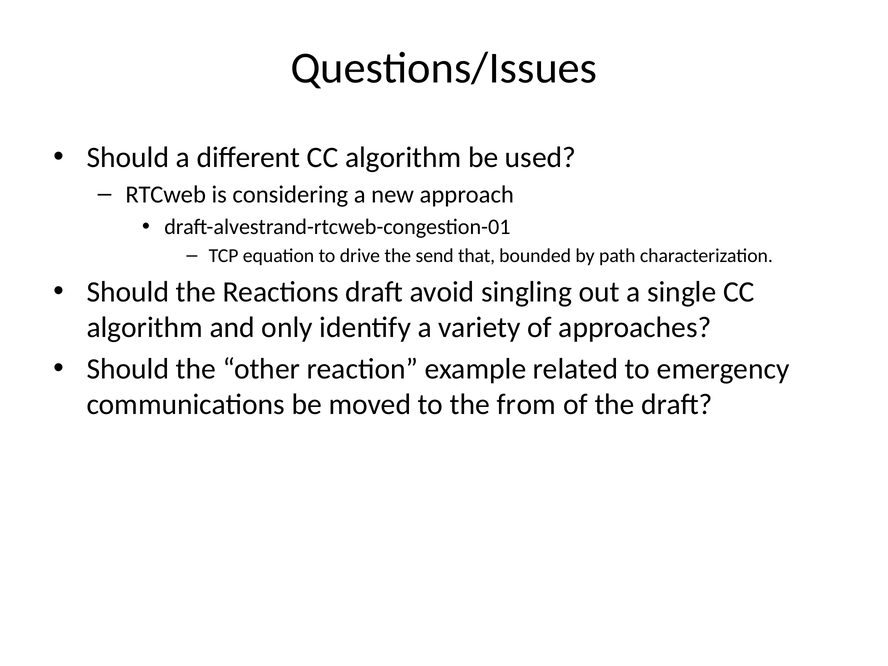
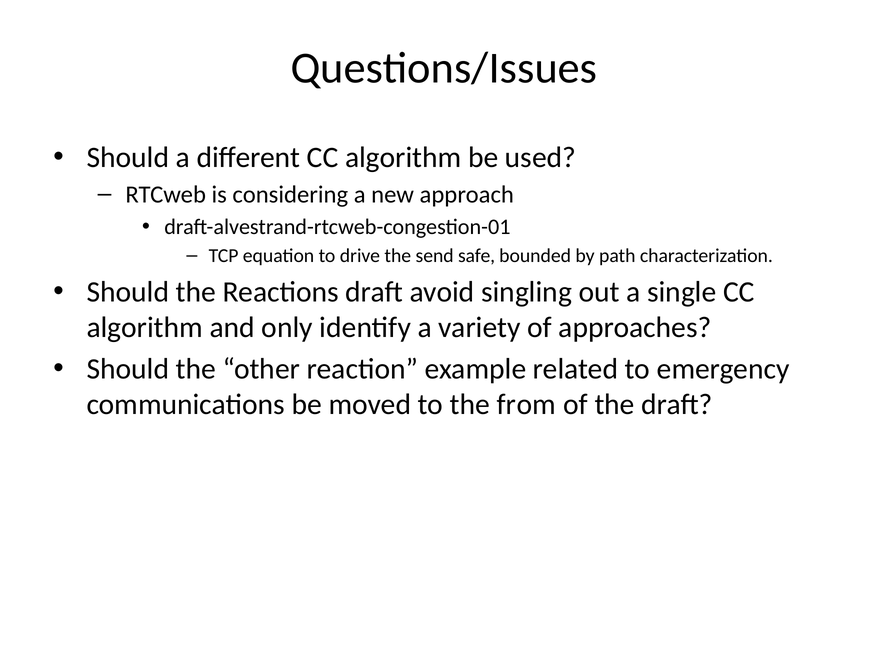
that: that -> safe (477, 256)
